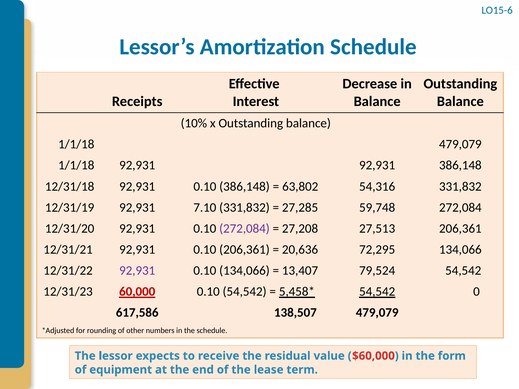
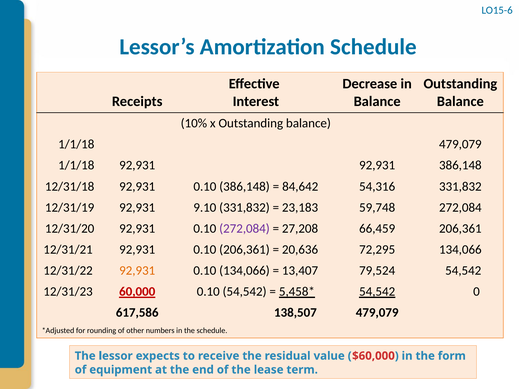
63,802: 63,802 -> 84,642 (300, 187)
7.10: 7.10 -> 9.10 (205, 208)
27,285: 27,285 -> 23,183 (300, 208)
27,513: 27,513 -> 66,459 (377, 229)
92,931 colour: purple -> orange (137, 271)
